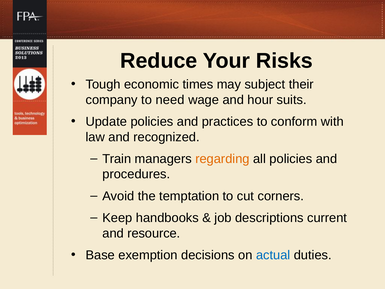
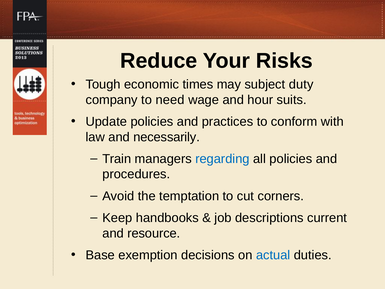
their: their -> duty (301, 84)
recognized: recognized -> necessarily (167, 137)
regarding colour: orange -> blue (222, 159)
